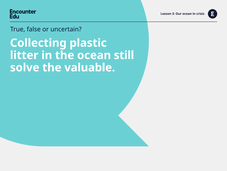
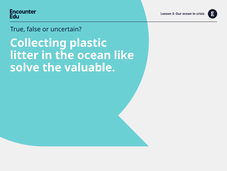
still: still -> like (124, 55)
